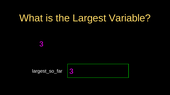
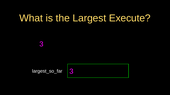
Variable: Variable -> Execute (130, 18)
